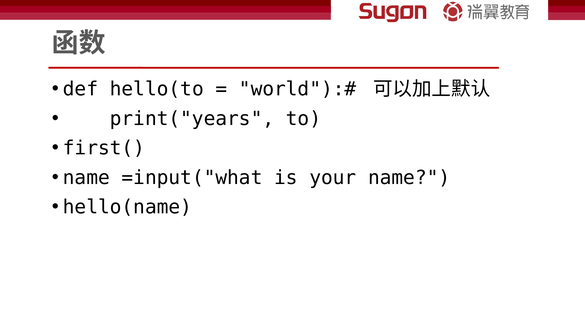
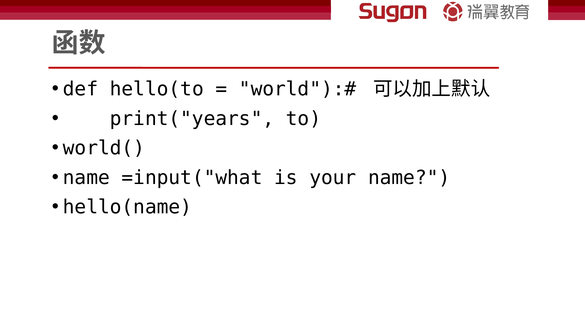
first(: first( -> world( (104, 148)
